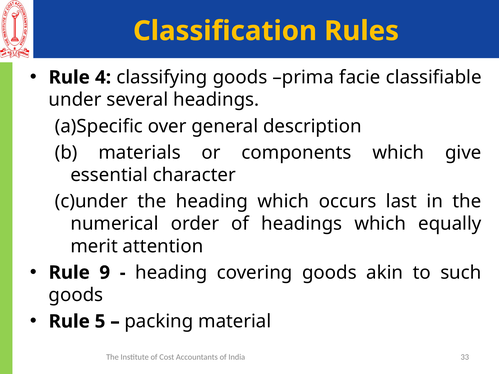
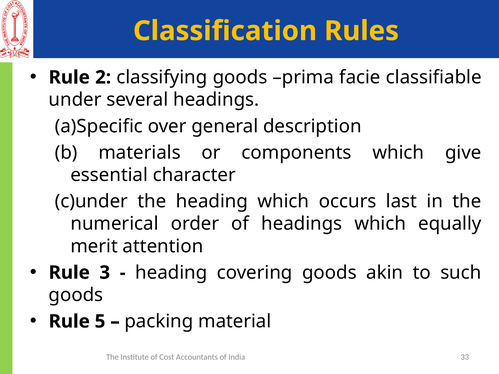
4: 4 -> 2 (103, 77)
9: 9 -> 3 (105, 273)
